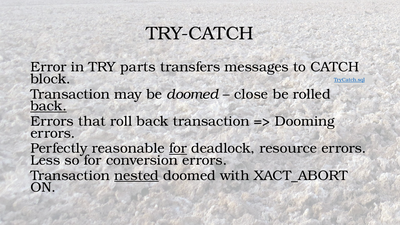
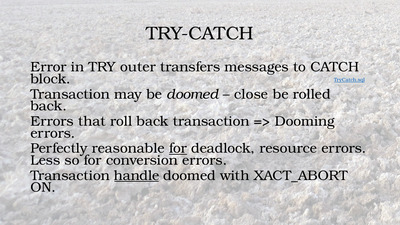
parts: parts -> outer (138, 67)
back underline: present -> none (49, 106)
nested: nested -> handle (137, 175)
